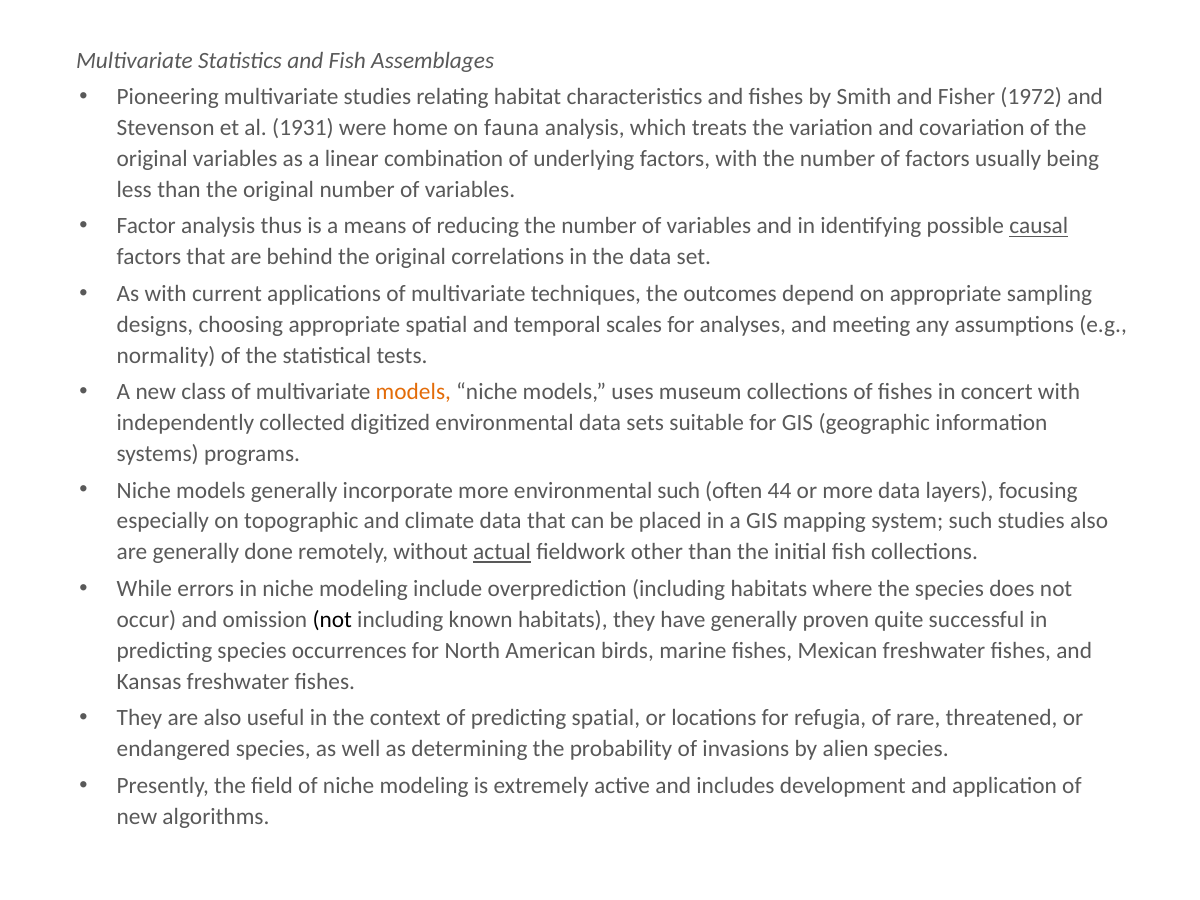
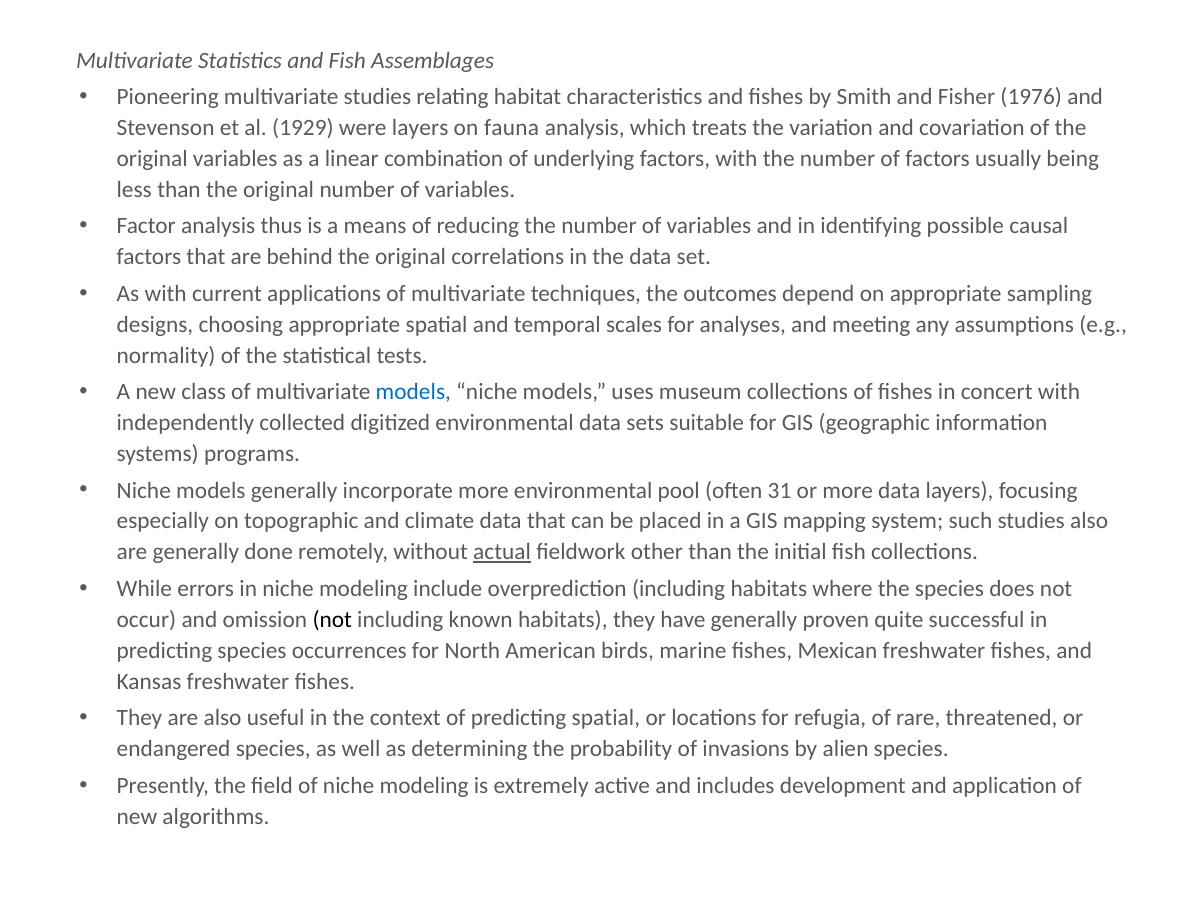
1972: 1972 -> 1976 (1031, 97)
1931: 1931 -> 1929 (303, 128)
were home: home -> layers (420, 128)
causal underline: present -> none (1039, 226)
models colour: orange -> blue (413, 392)
environmental such: such -> pool (679, 490)
44: 44 -> 31 (780, 490)
